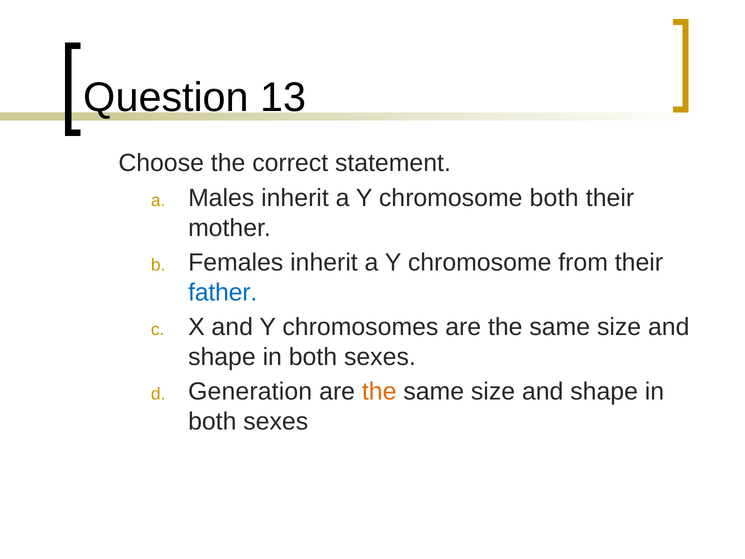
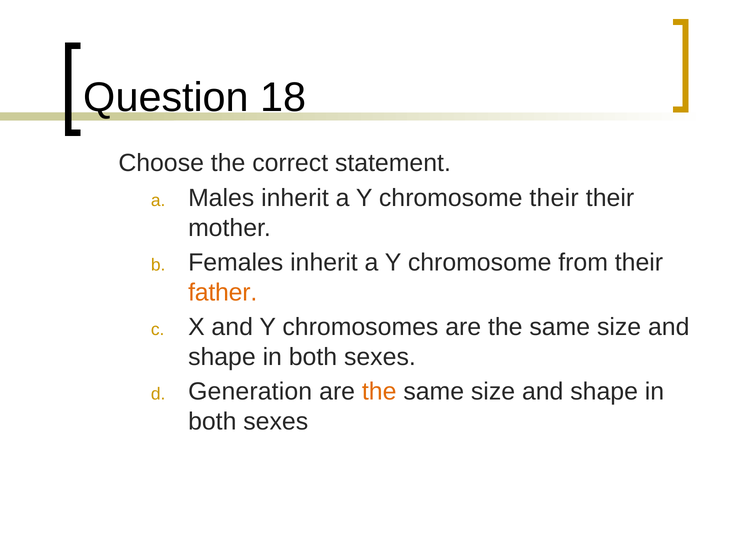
13: 13 -> 18 (283, 97)
chromosome both: both -> their (554, 198)
father colour: blue -> orange (223, 292)
